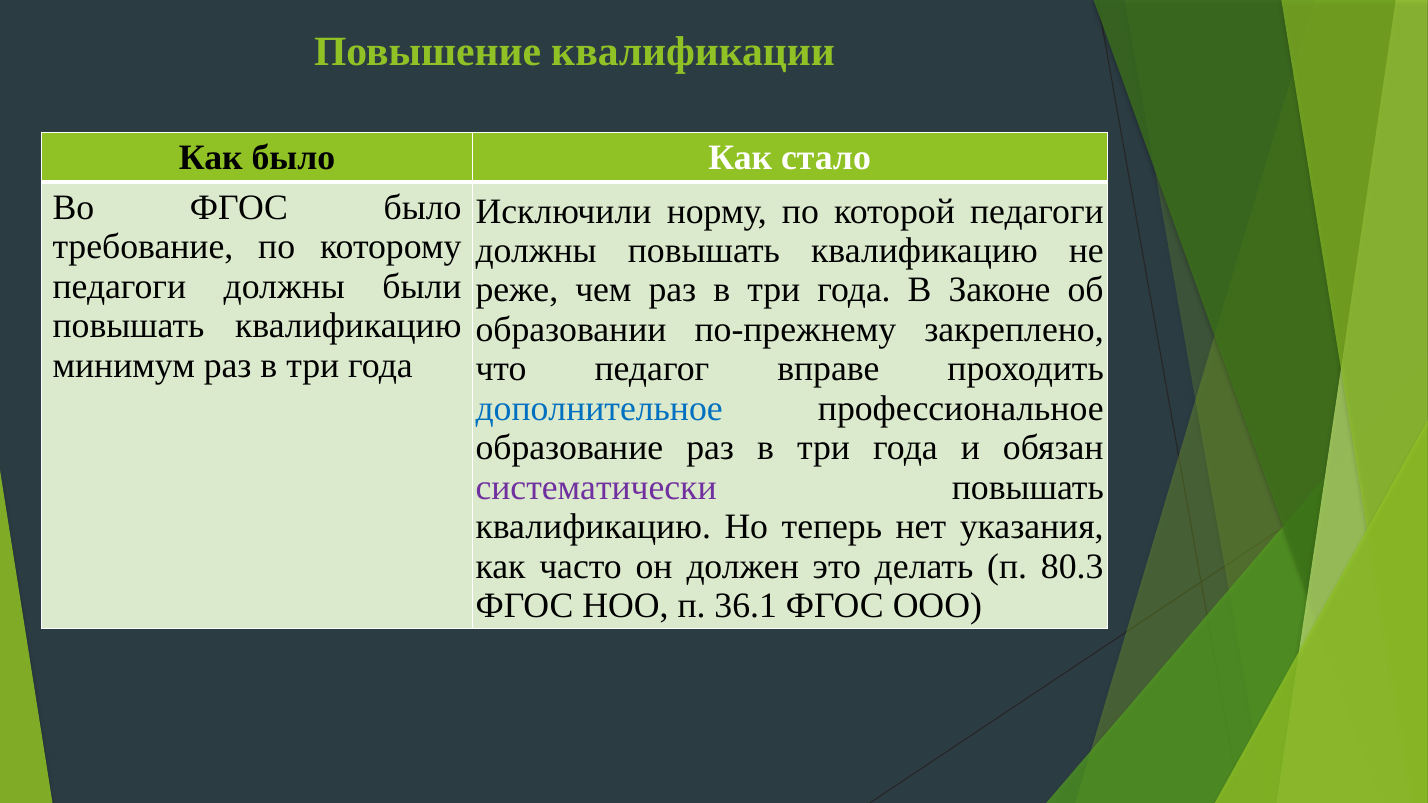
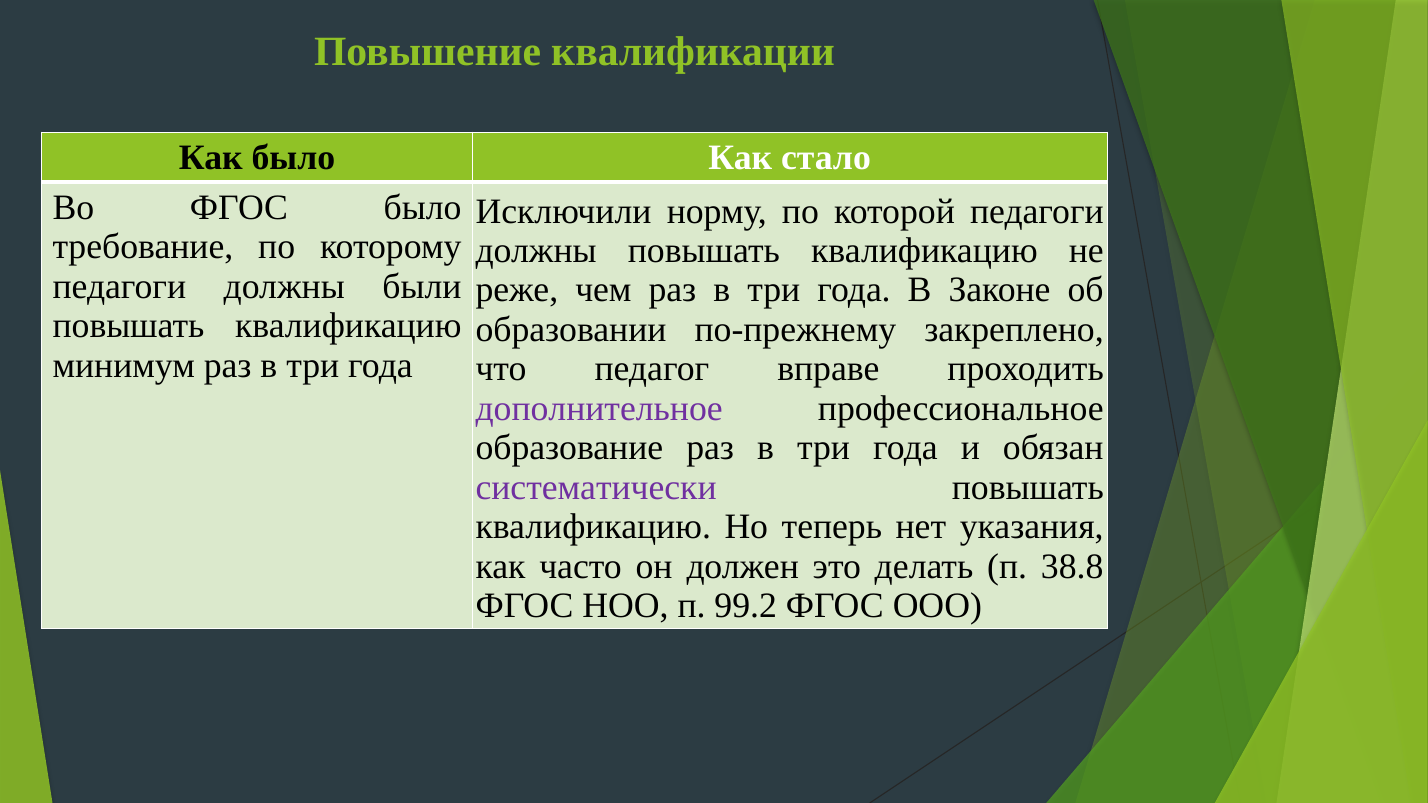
дополнительное colour: blue -> purple (599, 409)
80.3: 80.3 -> 38.8 (1072, 567)
36.1: 36.1 -> 99.2 (746, 606)
